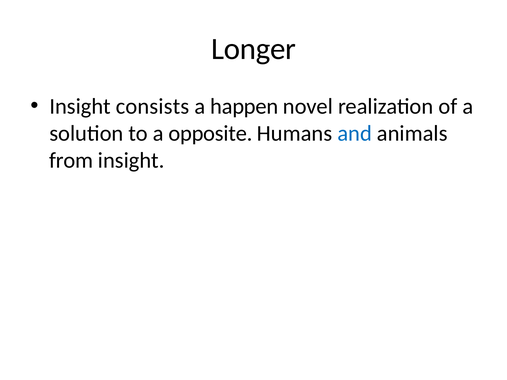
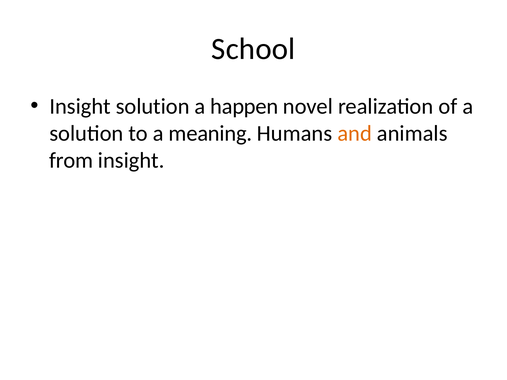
Longer: Longer -> School (253, 49)
Insight consists: consists -> solution (153, 106)
opposite: opposite -> meaning (210, 133)
and colour: blue -> orange (355, 133)
